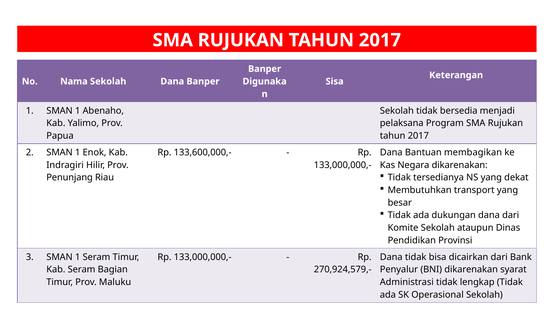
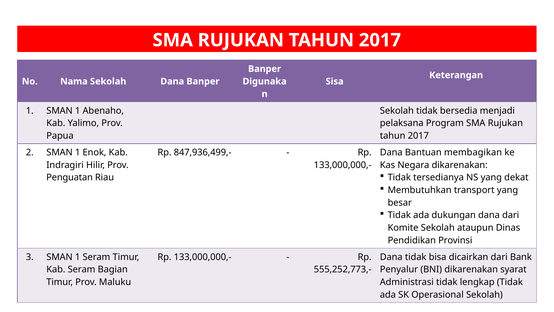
133,600,000,-: 133,600,000,- -> 847,936,499,- (203, 152)
Penunjang: Penunjang -> Penguatan (70, 177)
270,924,579,-: 270,924,579,- -> 555,252,773,- (343, 269)
